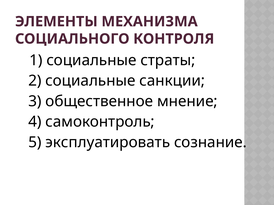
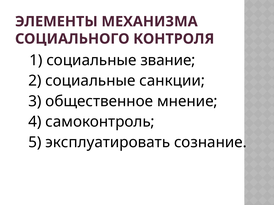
страты: страты -> звание (168, 60)
